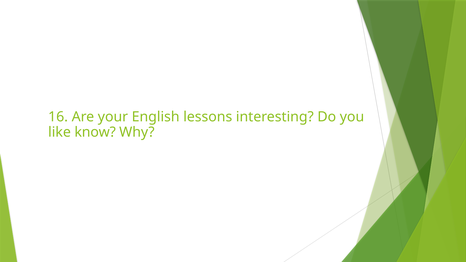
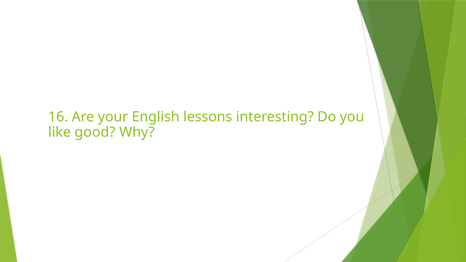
know: know -> good (95, 132)
